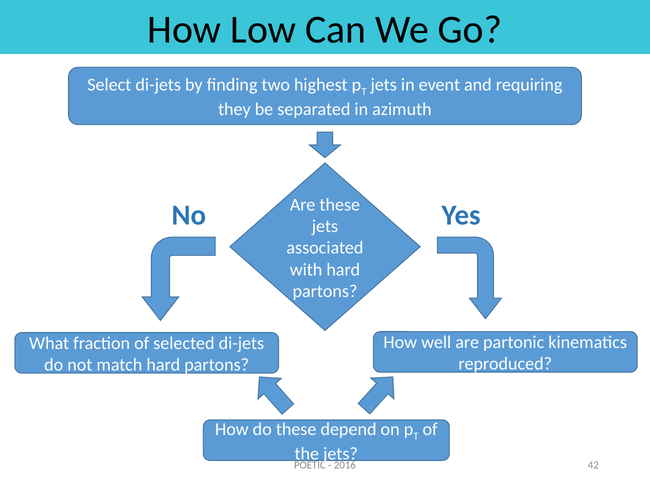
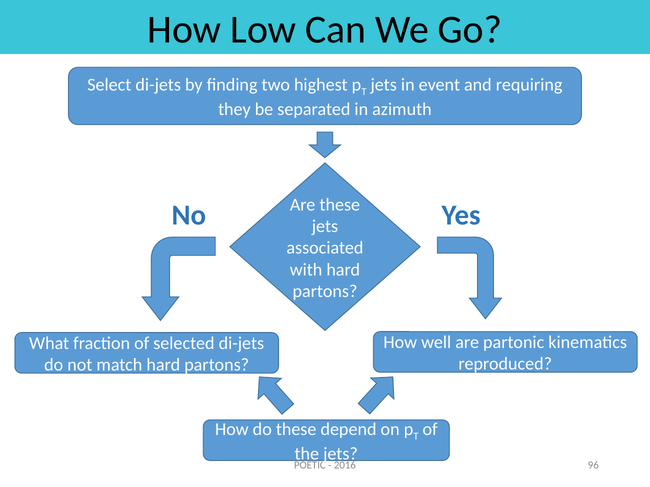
42: 42 -> 96 (593, 465)
